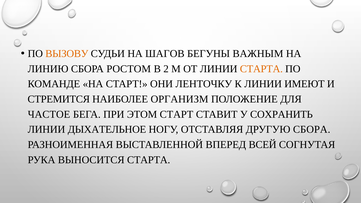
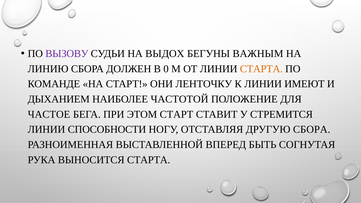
ВЫЗОВУ colour: orange -> purple (67, 54)
ШАГОВ: ШАГОВ -> ВЫДОХ (165, 54)
РОСТОМ: РОСТОМ -> ДОЛЖЕН (129, 69)
2: 2 -> 0 (166, 69)
СТРЕМИТСЯ: СТРЕМИТСЯ -> ДЫХАНИЕМ (59, 99)
ОРГАНИЗМ: ОРГАНИЗМ -> ЧАСТОТОЙ (180, 99)
СОХРАНИТЬ: СОХРАНИТЬ -> СТРЕМИТСЯ (281, 114)
ДЫХАТЕЛЬНОЕ: ДЫХАТЕЛЬНОЕ -> СПОСОБНОСТИ (107, 130)
ВСЕЙ: ВСЕЙ -> БЫТЬ (263, 145)
